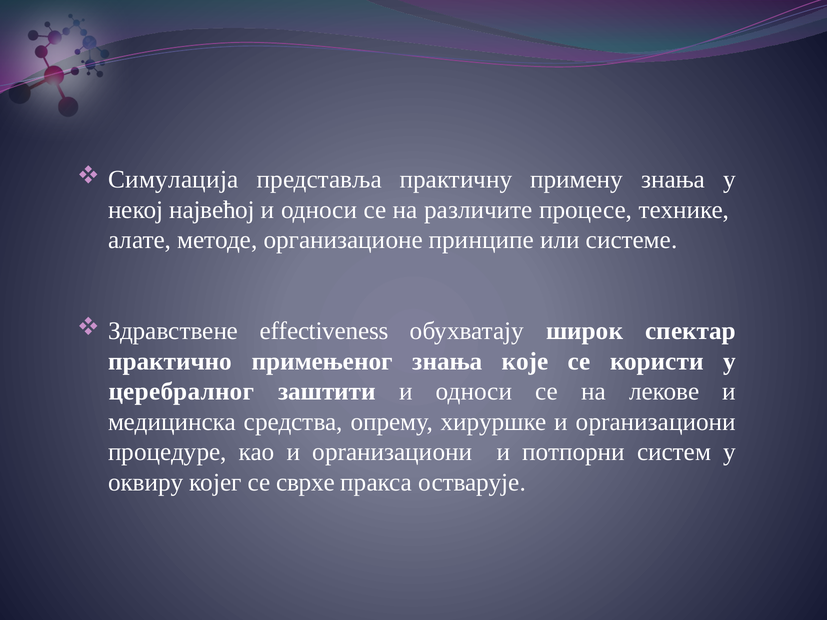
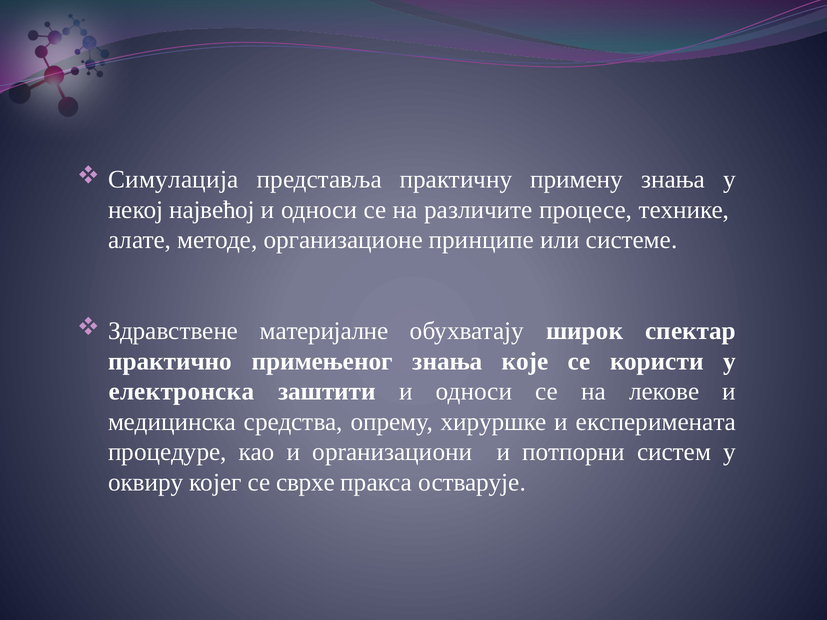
effectivenеss: effectivenеss -> материјалне (324, 331)
церебралног: церебралног -> електронска (181, 392)
хируршке и орrанизациони: орrанизациони -> експеримената (656, 422)
